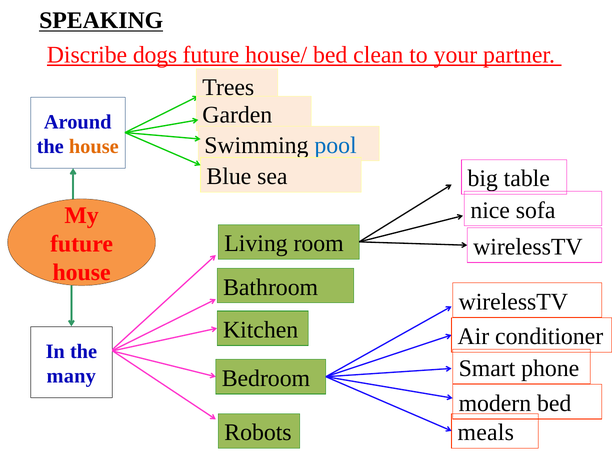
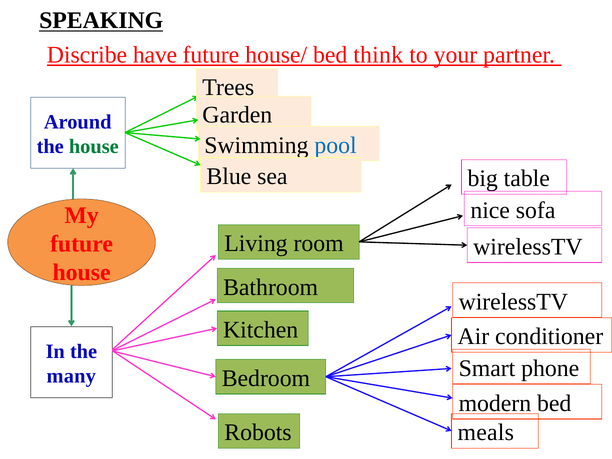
dogs: dogs -> have (155, 55)
clean: clean -> think (378, 55)
house colour: orange -> green (94, 146)
